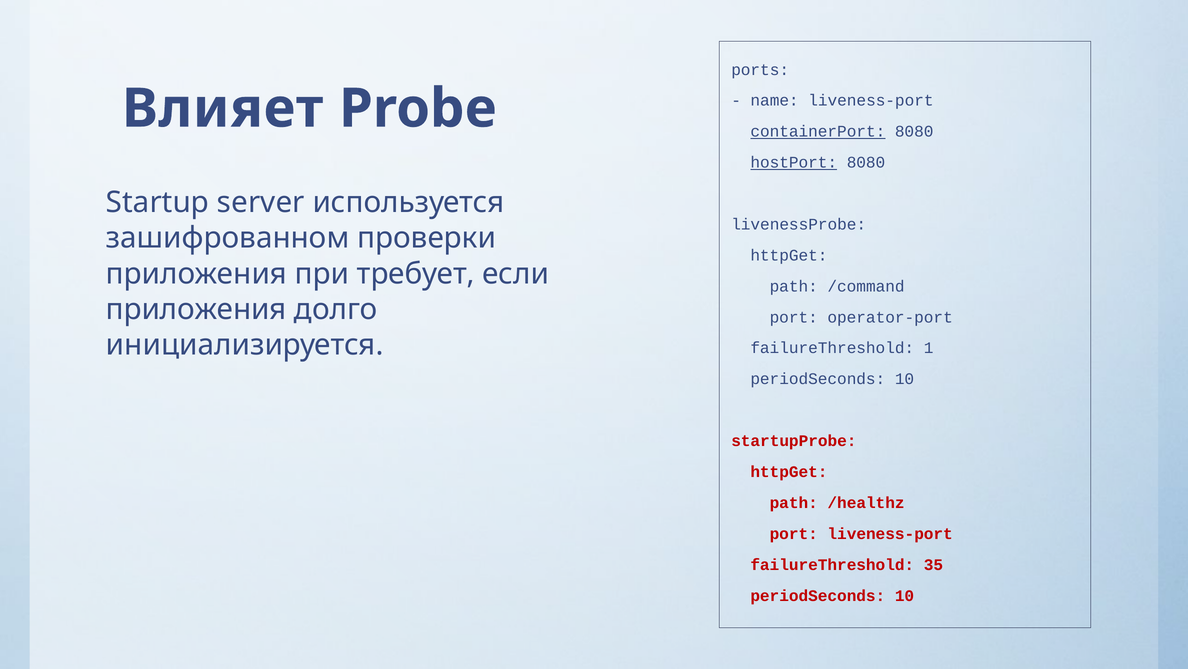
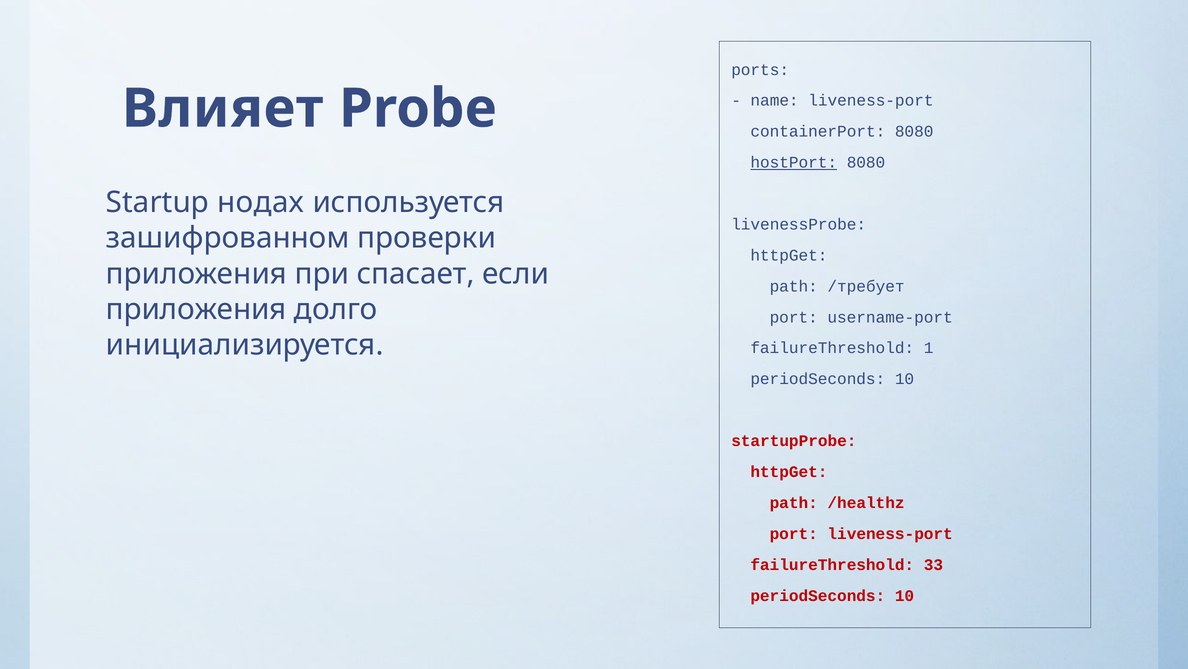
containerPort underline: present -> none (818, 131)
server: server -> нодах (261, 202)
требует: требует -> спасает (416, 274)
/command: /command -> /требует (866, 286)
operator-port: operator-port -> username-port (890, 317)
35: 35 -> 33 (933, 564)
